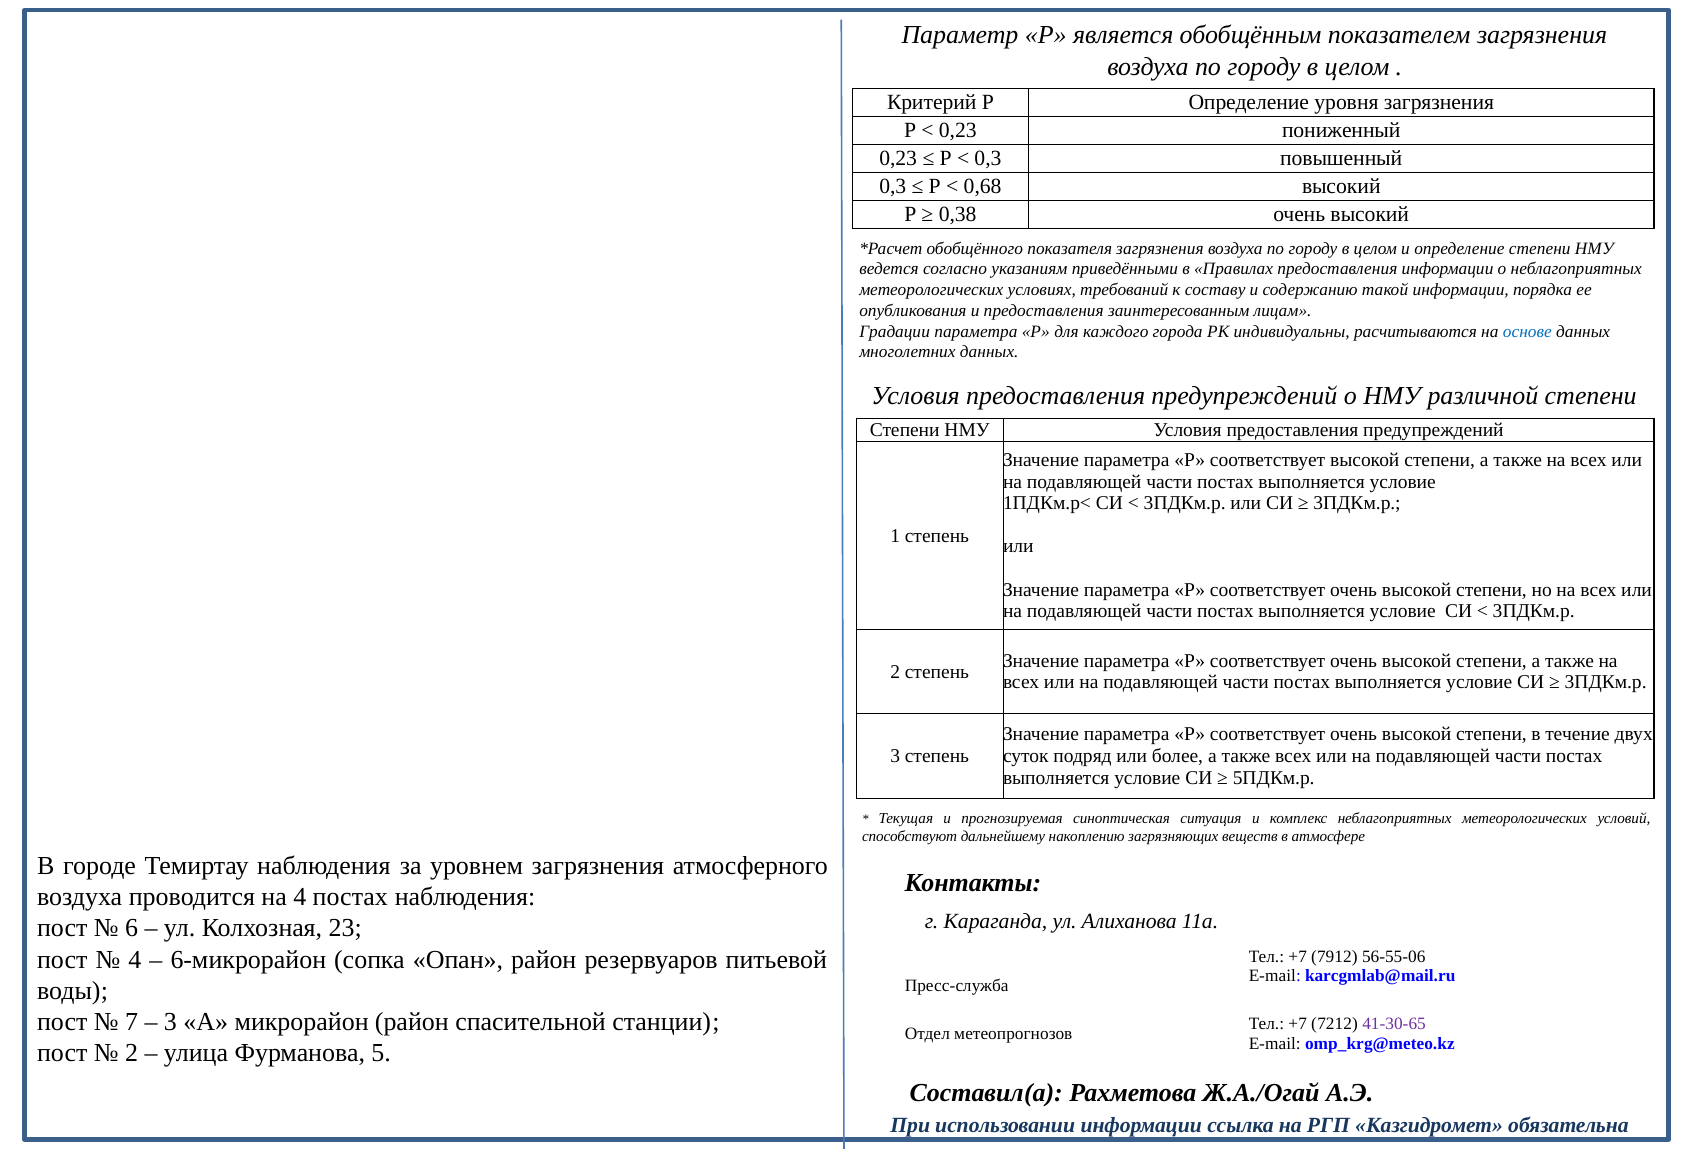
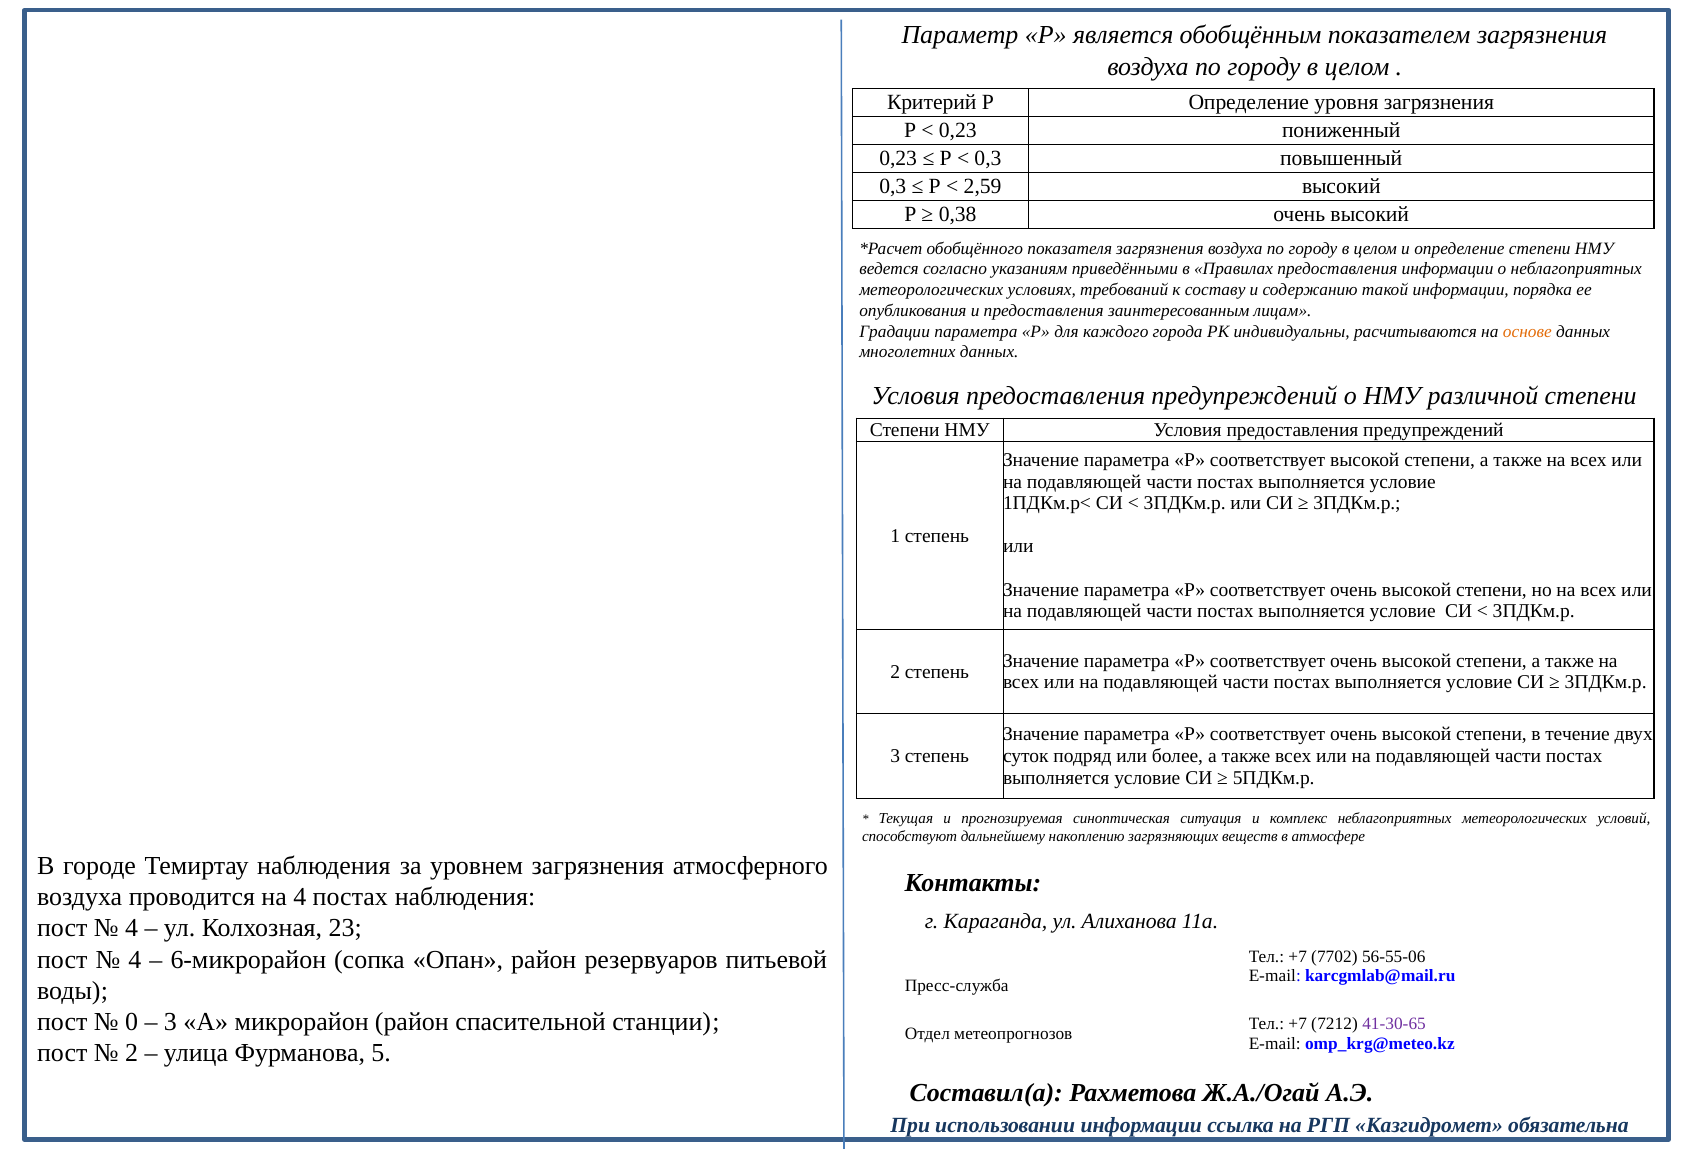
0,68: 0,68 -> 2,59 (983, 186)
основе colour: blue -> orange (1527, 331)
6: 6 -> 4 (132, 928)
7912: 7912 -> 7702 (1334, 956)
7: 7 -> 0 (132, 1022)
